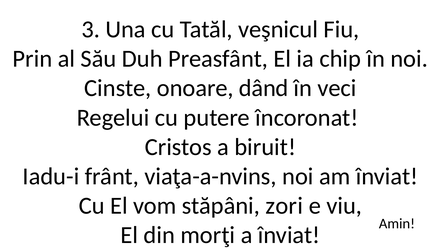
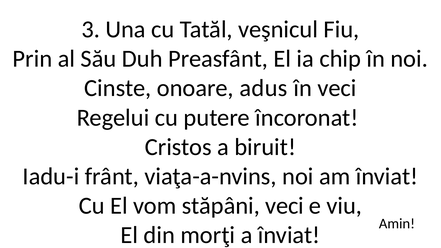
dând: dând -> adus (263, 88)
stăpâni zori: zori -> veci (285, 206)
